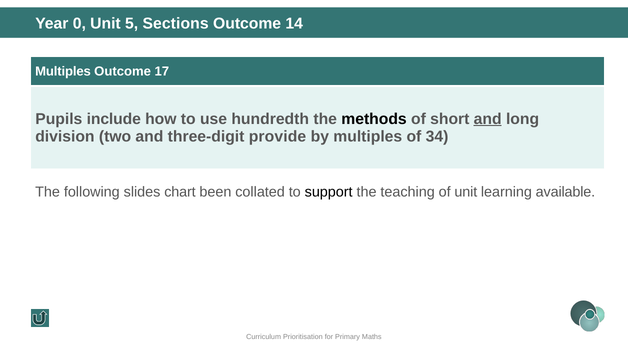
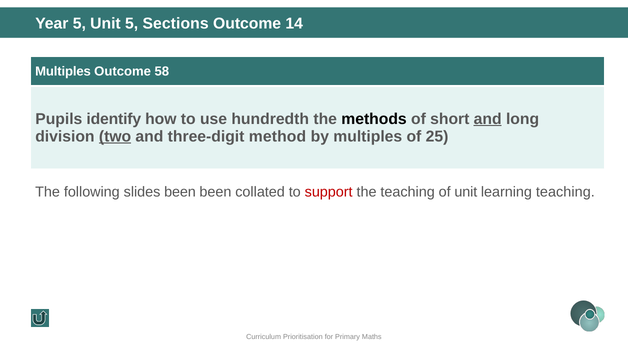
Year 0: 0 -> 5 (79, 23)
17: 17 -> 58 (162, 72)
include: include -> identify (114, 119)
two underline: none -> present (115, 136)
provide: provide -> method (277, 136)
34: 34 -> 25 (437, 136)
slides chart: chart -> been (180, 192)
support colour: black -> red (329, 192)
learning available: available -> teaching (565, 192)
